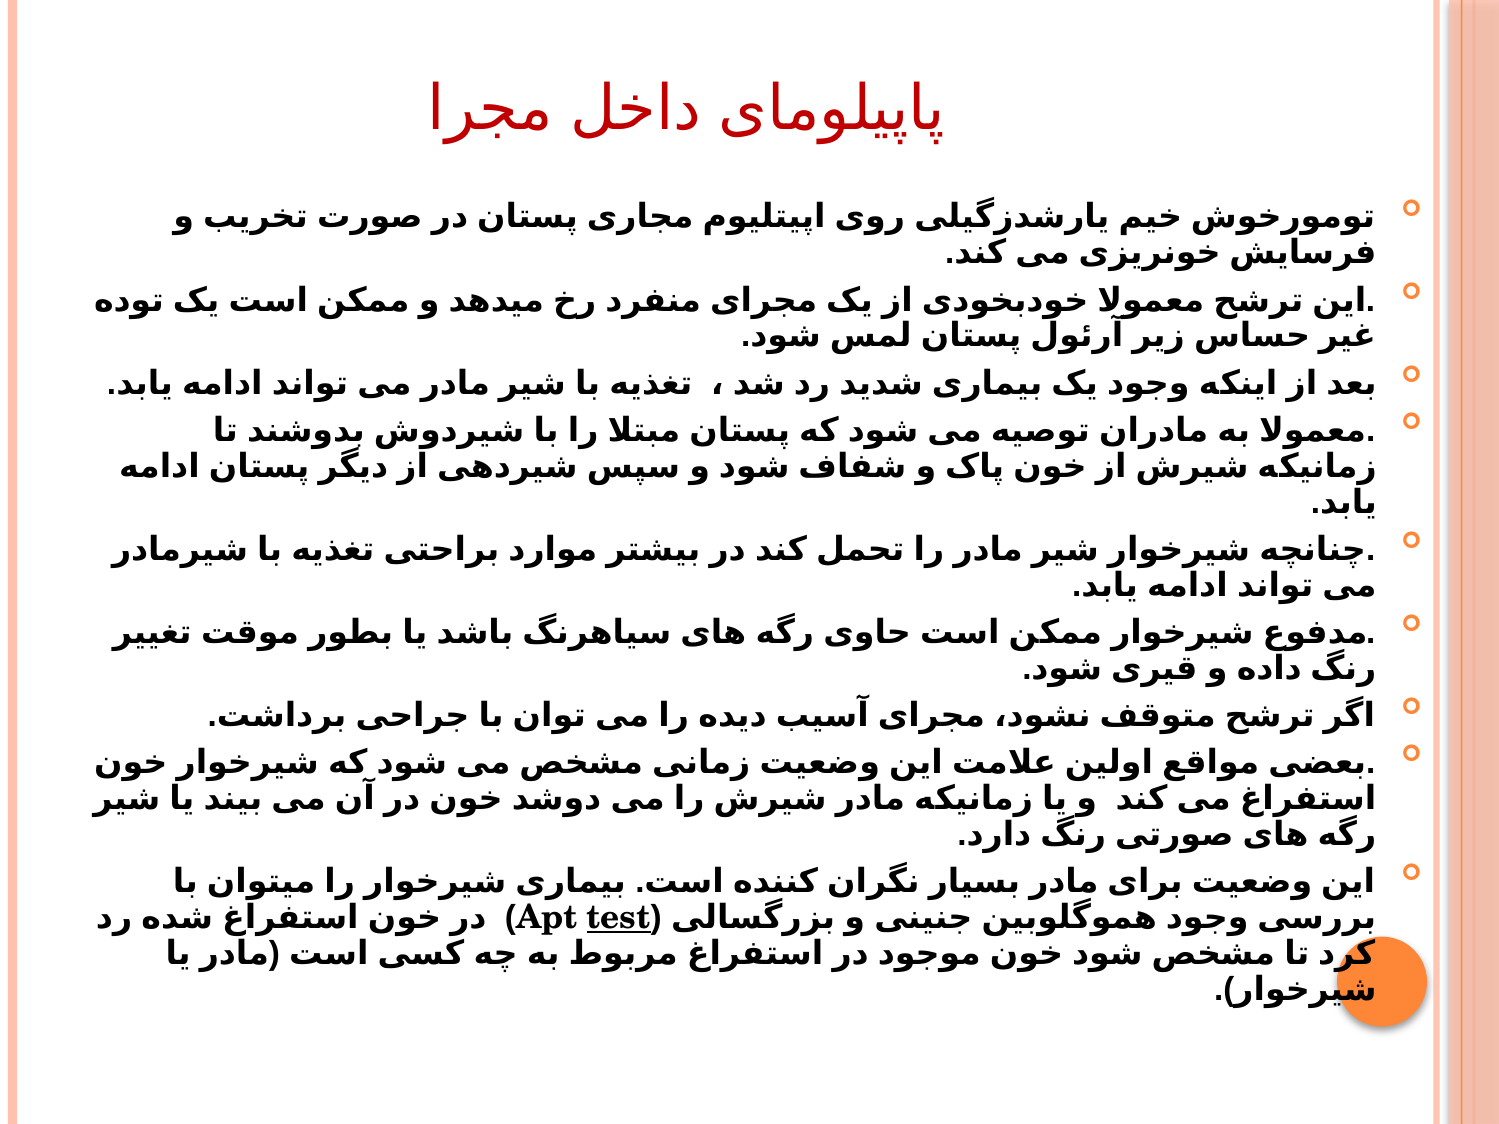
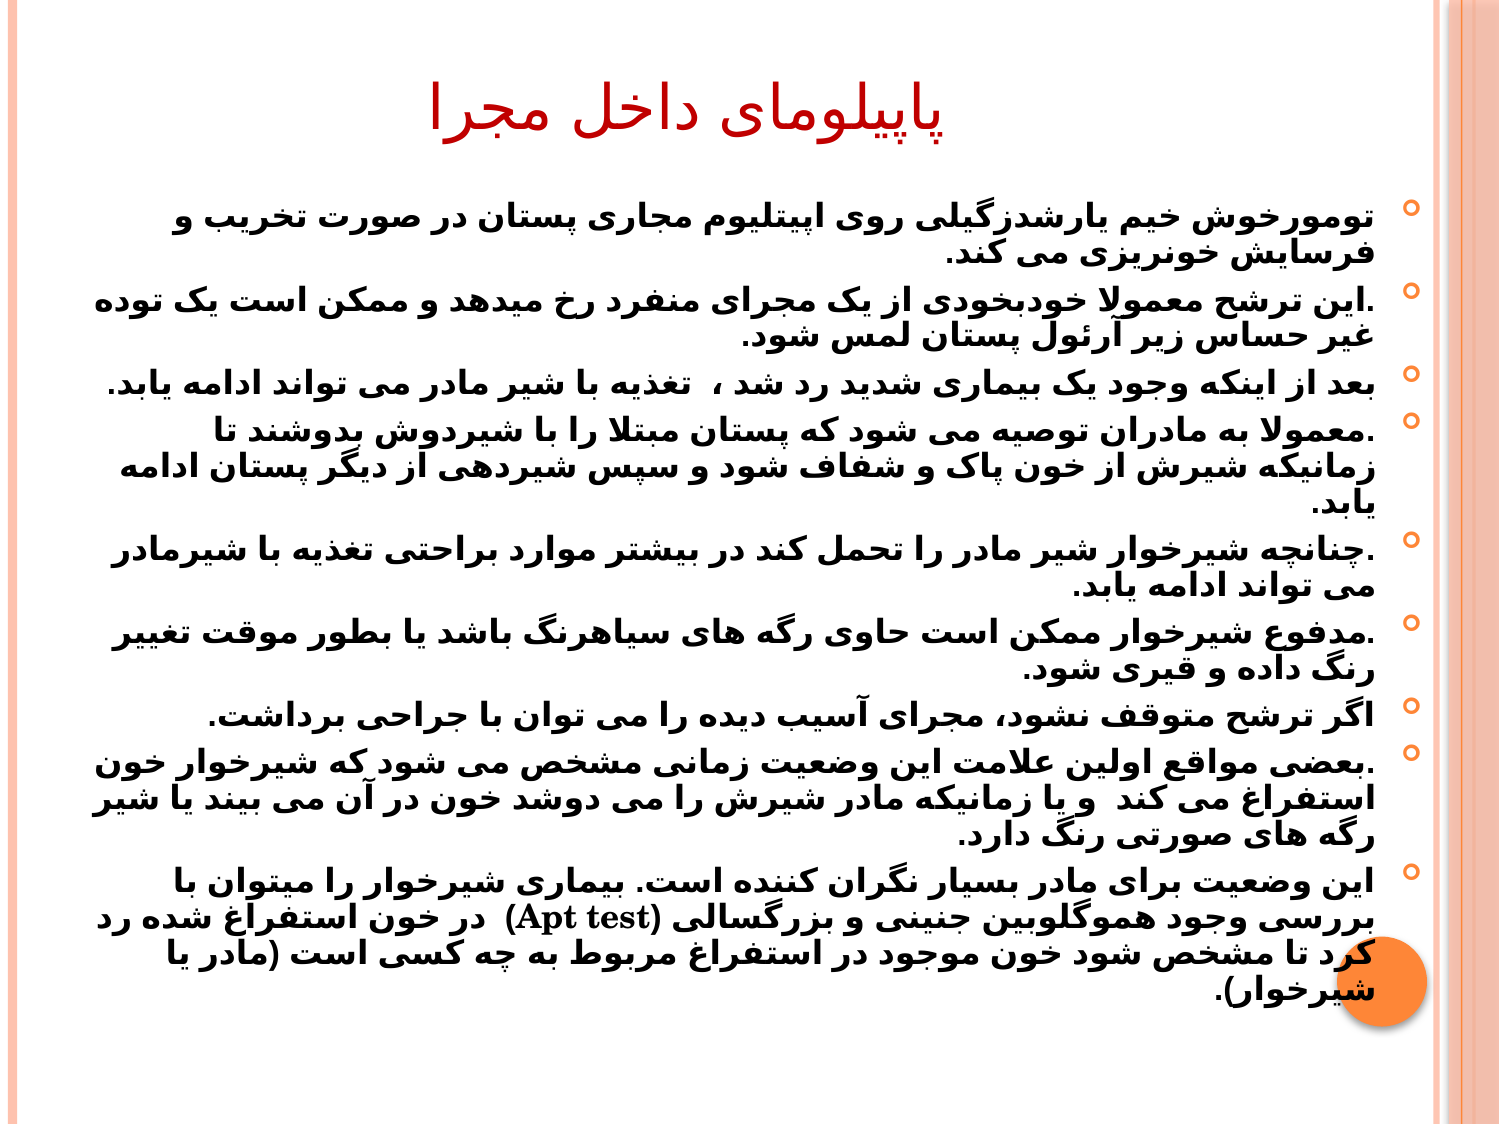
test underline: present -> none (619, 918)
